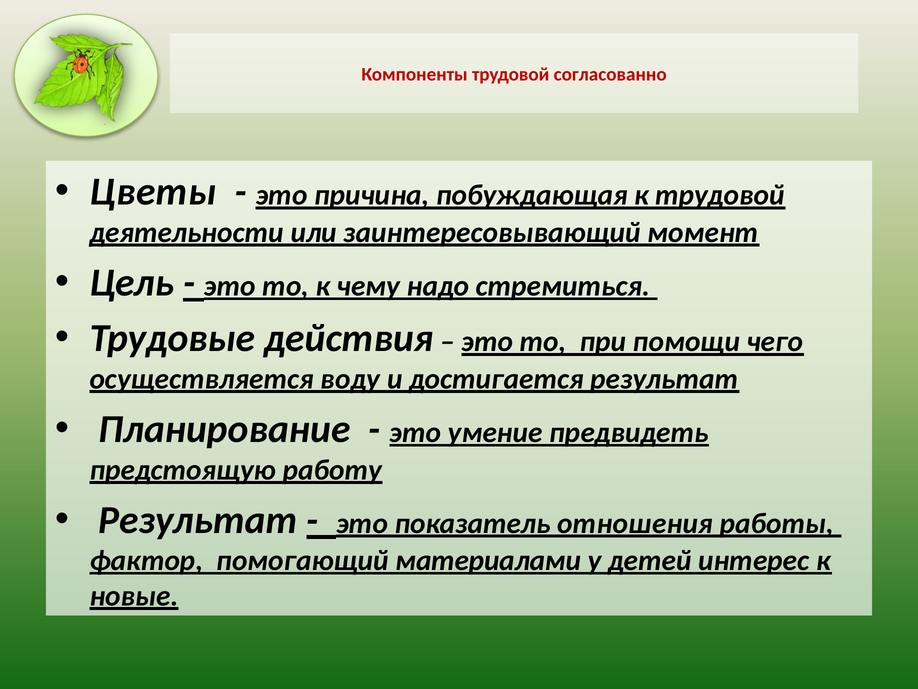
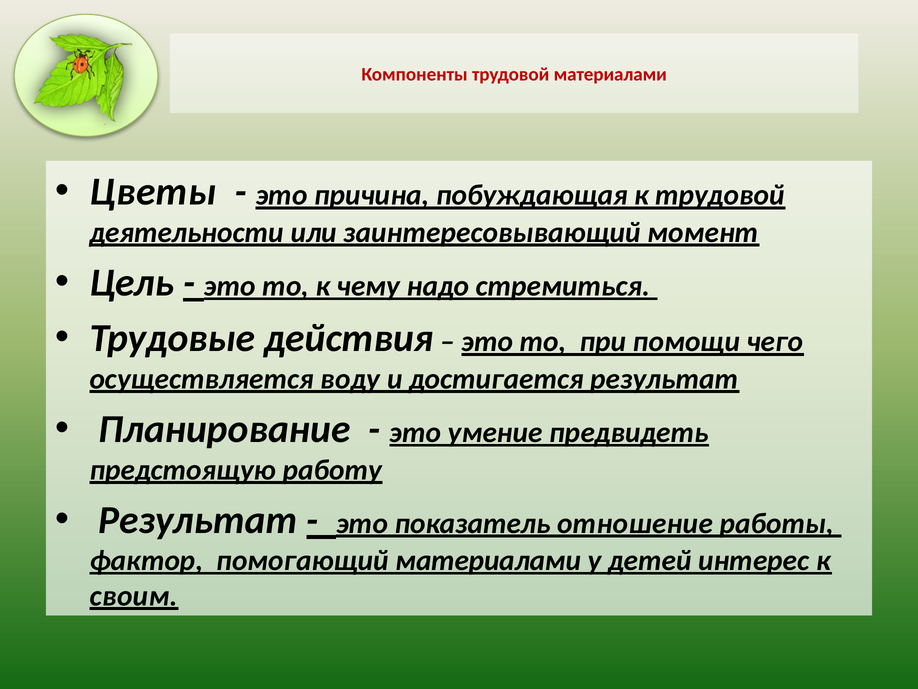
трудовой согласованно: согласованно -> материалами (610, 74)
отношения: отношения -> отношение (635, 523)
новые: новые -> своим (134, 595)
